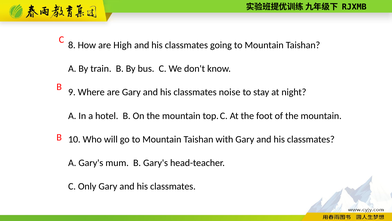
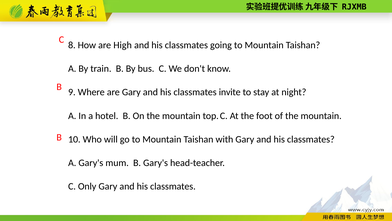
noise: noise -> invite (230, 92)
